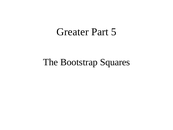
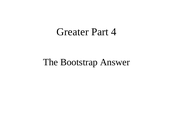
5: 5 -> 4 (114, 32)
Squares: Squares -> Answer (115, 62)
